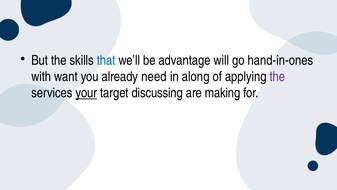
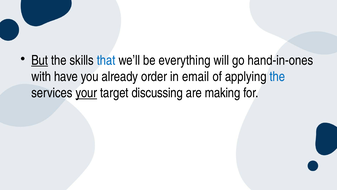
But underline: none -> present (40, 60)
advantage: advantage -> everything (185, 60)
want: want -> have (66, 76)
need: need -> order (154, 76)
along: along -> email (196, 76)
the colour: purple -> blue (277, 76)
